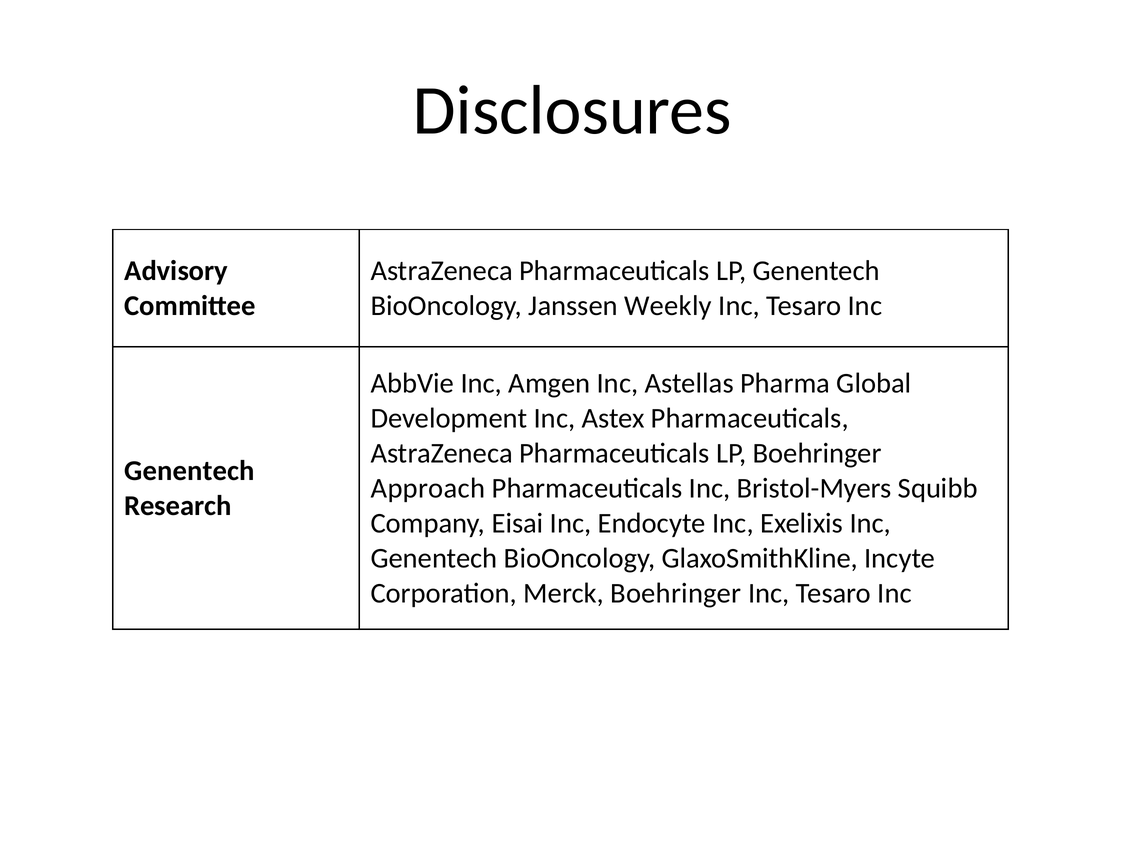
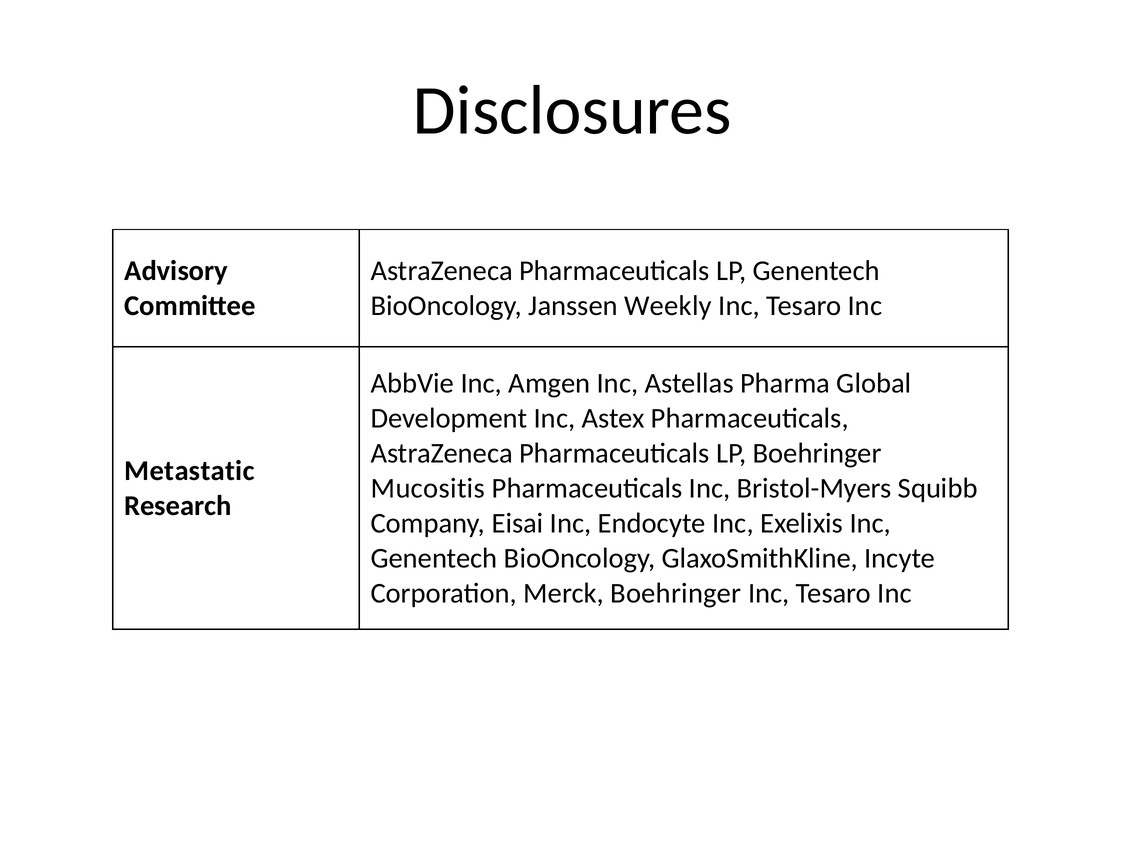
Genentech: Genentech -> Metastatic (189, 471)
Approach: Approach -> Mucositis (428, 488)
